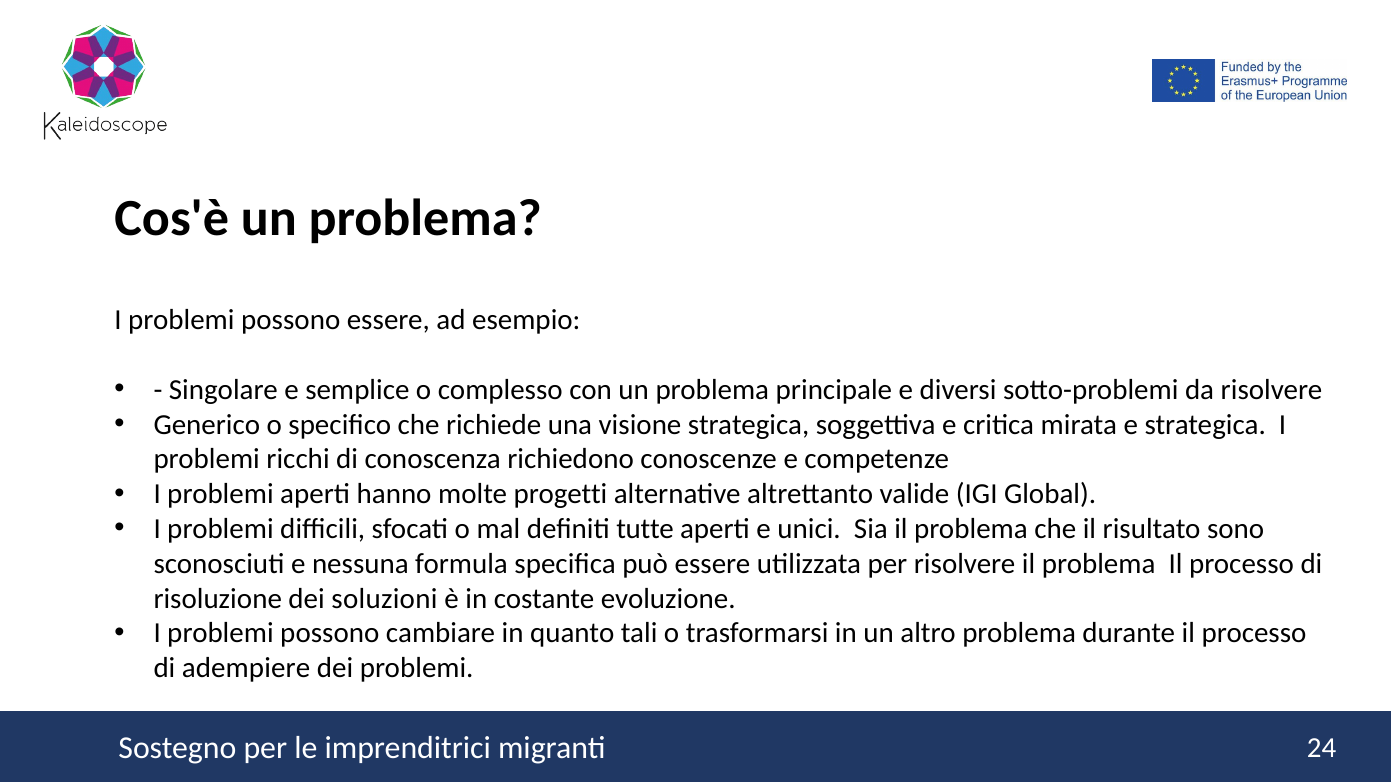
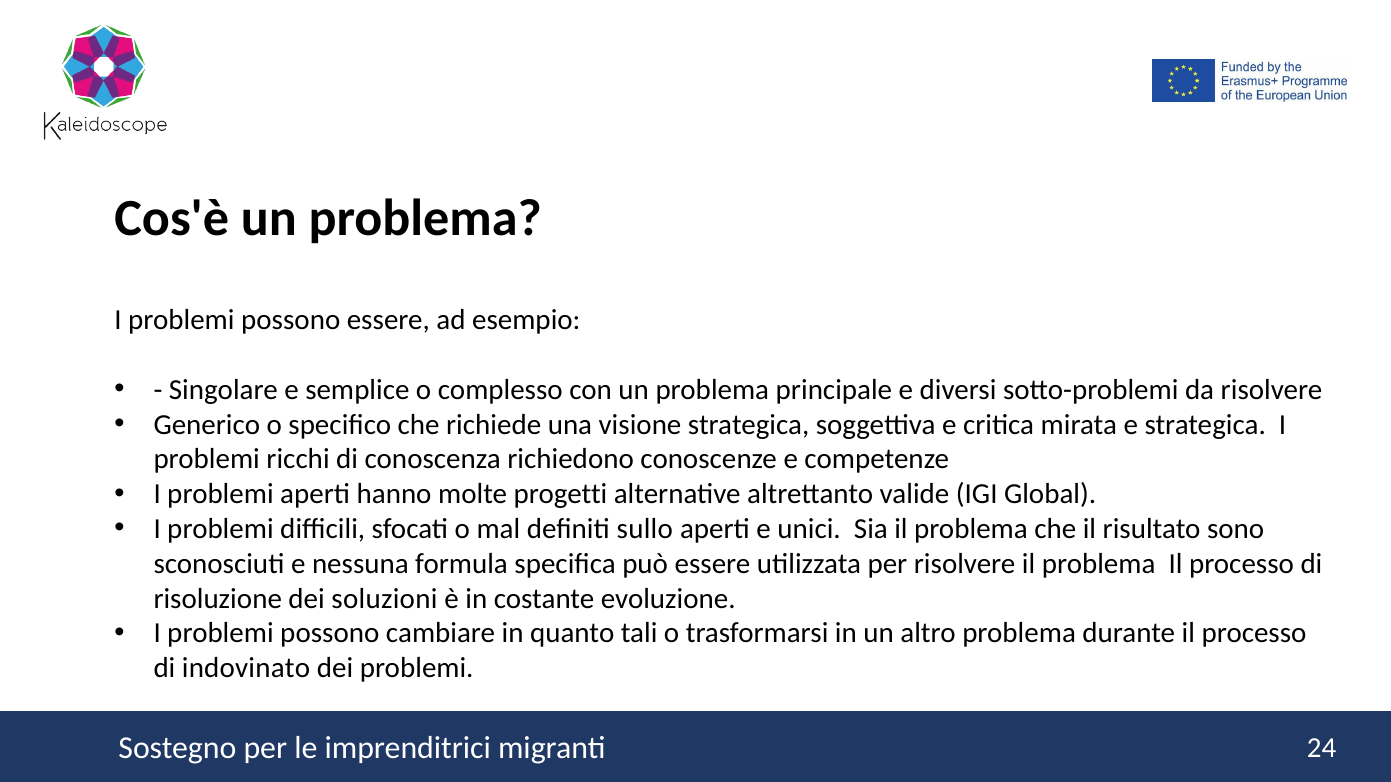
tutte: tutte -> sullo (645, 529)
adempiere: adempiere -> indovinato (246, 668)
